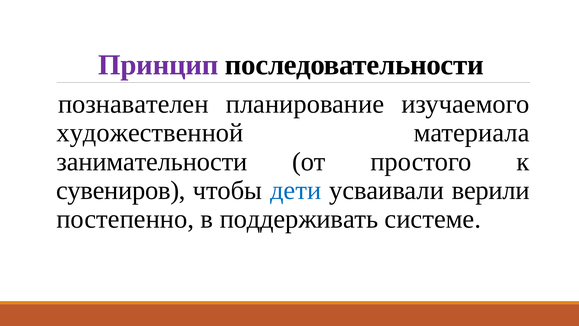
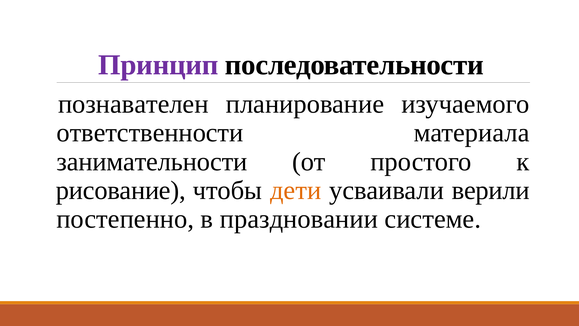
художественной: художественной -> ответственности (150, 133)
сувениров: сувениров -> рисование (121, 190)
дети colour: blue -> orange (296, 190)
поддерживать: поддерживать -> праздновании (299, 219)
